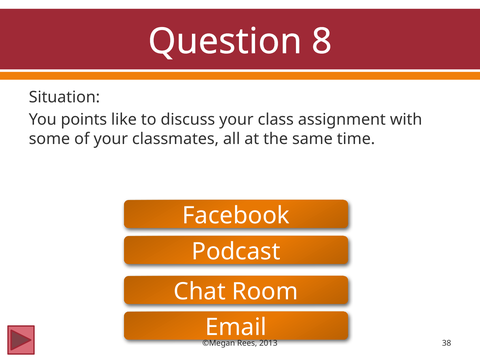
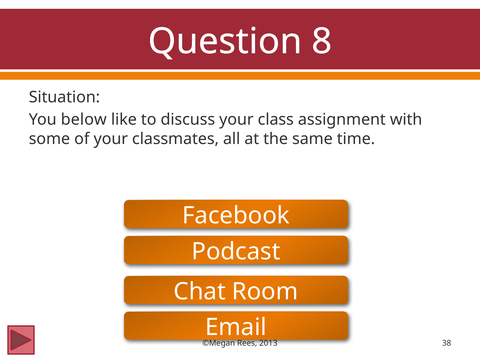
points: points -> below (84, 120)
